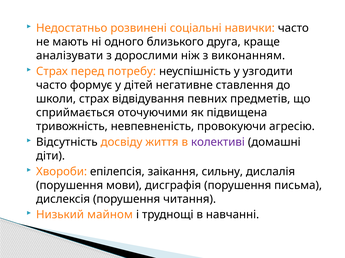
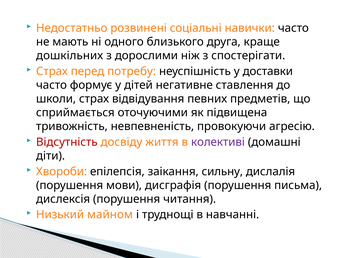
аналізувати: аналізувати -> дошкільних (70, 56)
виконанням: виконанням -> спостерігати (248, 56)
узгодити: узгодити -> доставки (268, 72)
Відсутність colour: black -> red (67, 143)
